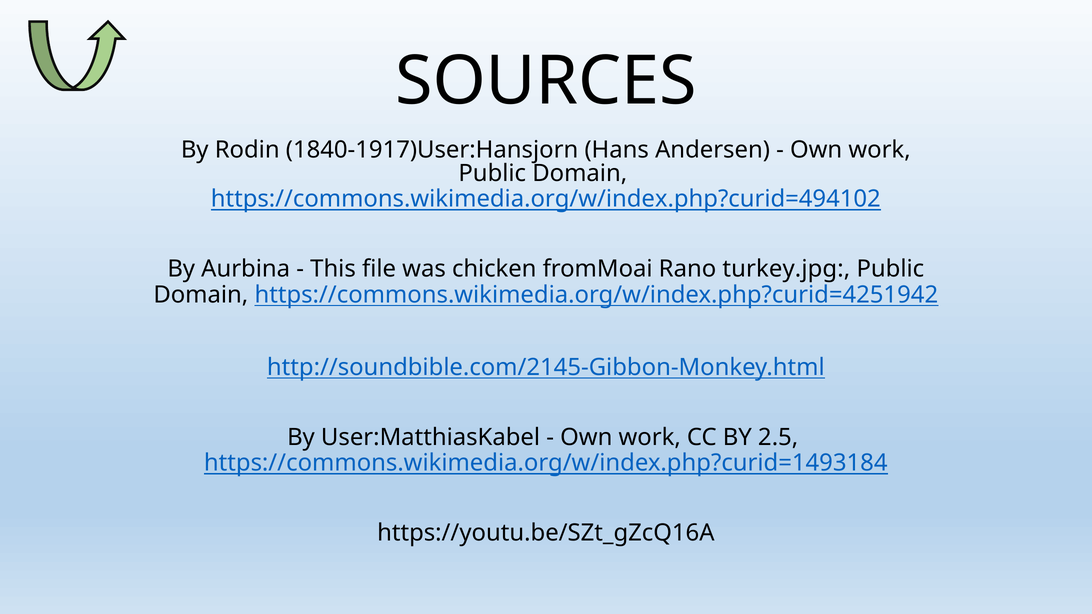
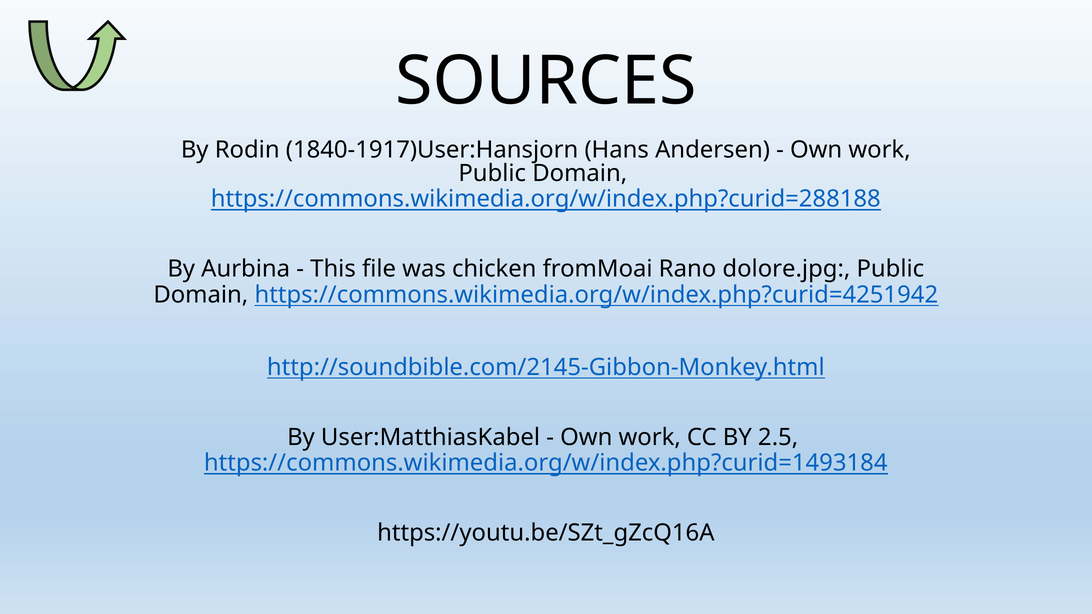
https://commons.wikimedia.org/w/index.php?curid=494102: https://commons.wikimedia.org/w/index.php?curid=494102 -> https://commons.wikimedia.org/w/index.php?curid=288188 (546, 199)
turkey.jpg: turkey.jpg -> dolore.jpg (786, 269)
